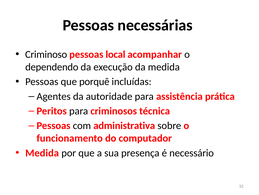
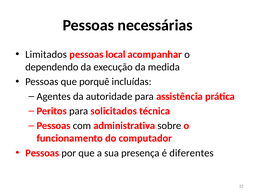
Criminoso: Criminoso -> Limitados (46, 54)
criminosos: criminosos -> solicitados (114, 111)
Medida: Medida -> Pessoas (42, 152)
necessário: necessário -> diferentes (192, 152)
